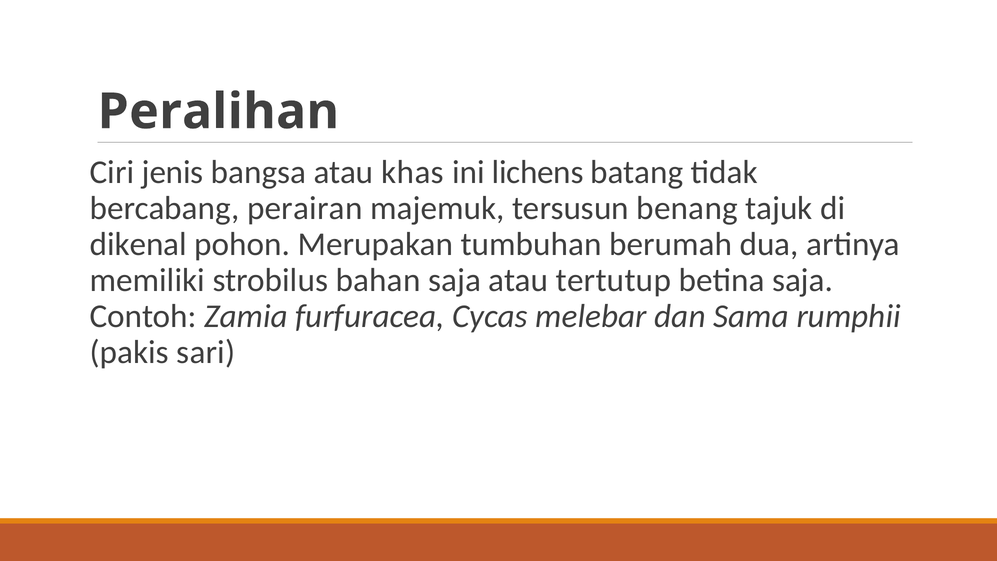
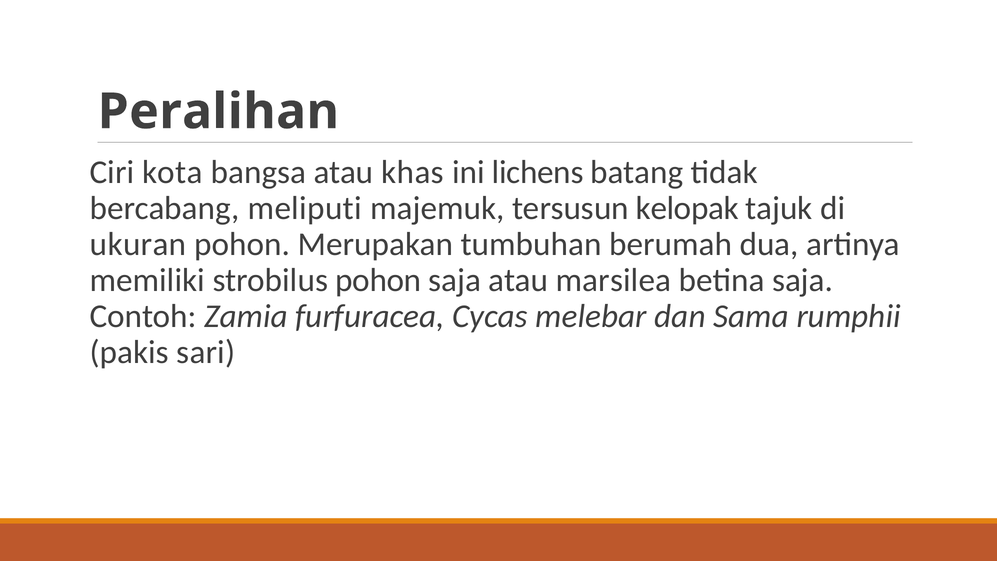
jenis: jenis -> kota (172, 172)
perairan: perairan -> meliputi (305, 208)
benang: benang -> kelopak (687, 208)
dikenal: dikenal -> ukuran (138, 244)
strobilus bahan: bahan -> pohon (378, 280)
tertutup: tertutup -> marsilea (613, 280)
